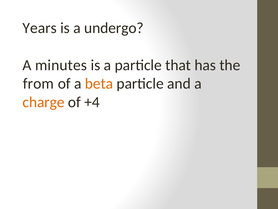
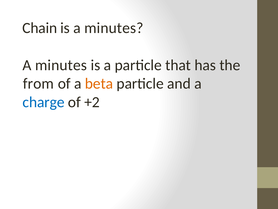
Years: Years -> Chain (40, 28)
is a undergo: undergo -> minutes (114, 28)
charge colour: orange -> blue (44, 102)
+4: +4 -> +2 (92, 102)
